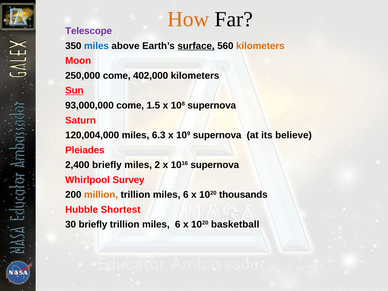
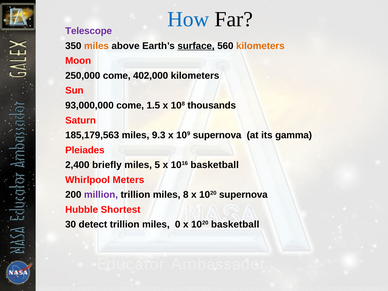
How colour: orange -> blue (188, 19)
miles colour: blue -> orange (96, 46)
Sun underline: present -> none (74, 91)
108 supernova: supernova -> thousands (212, 105)
120,004,000: 120,004,000 -> 185,179,563 (92, 135)
6.3: 6.3 -> 9.3 (159, 135)
believe: believe -> gamma (294, 135)
2: 2 -> 5 (157, 165)
1016 supernova: supernova -> basketball (215, 165)
Survey: Survey -> Meters (128, 180)
million colour: orange -> purple (101, 195)
6: 6 -> 8 (186, 195)
1020 thousands: thousands -> supernova (243, 195)
30 briefly: briefly -> detect (93, 224)
6: 6 -> 0 (178, 224)
